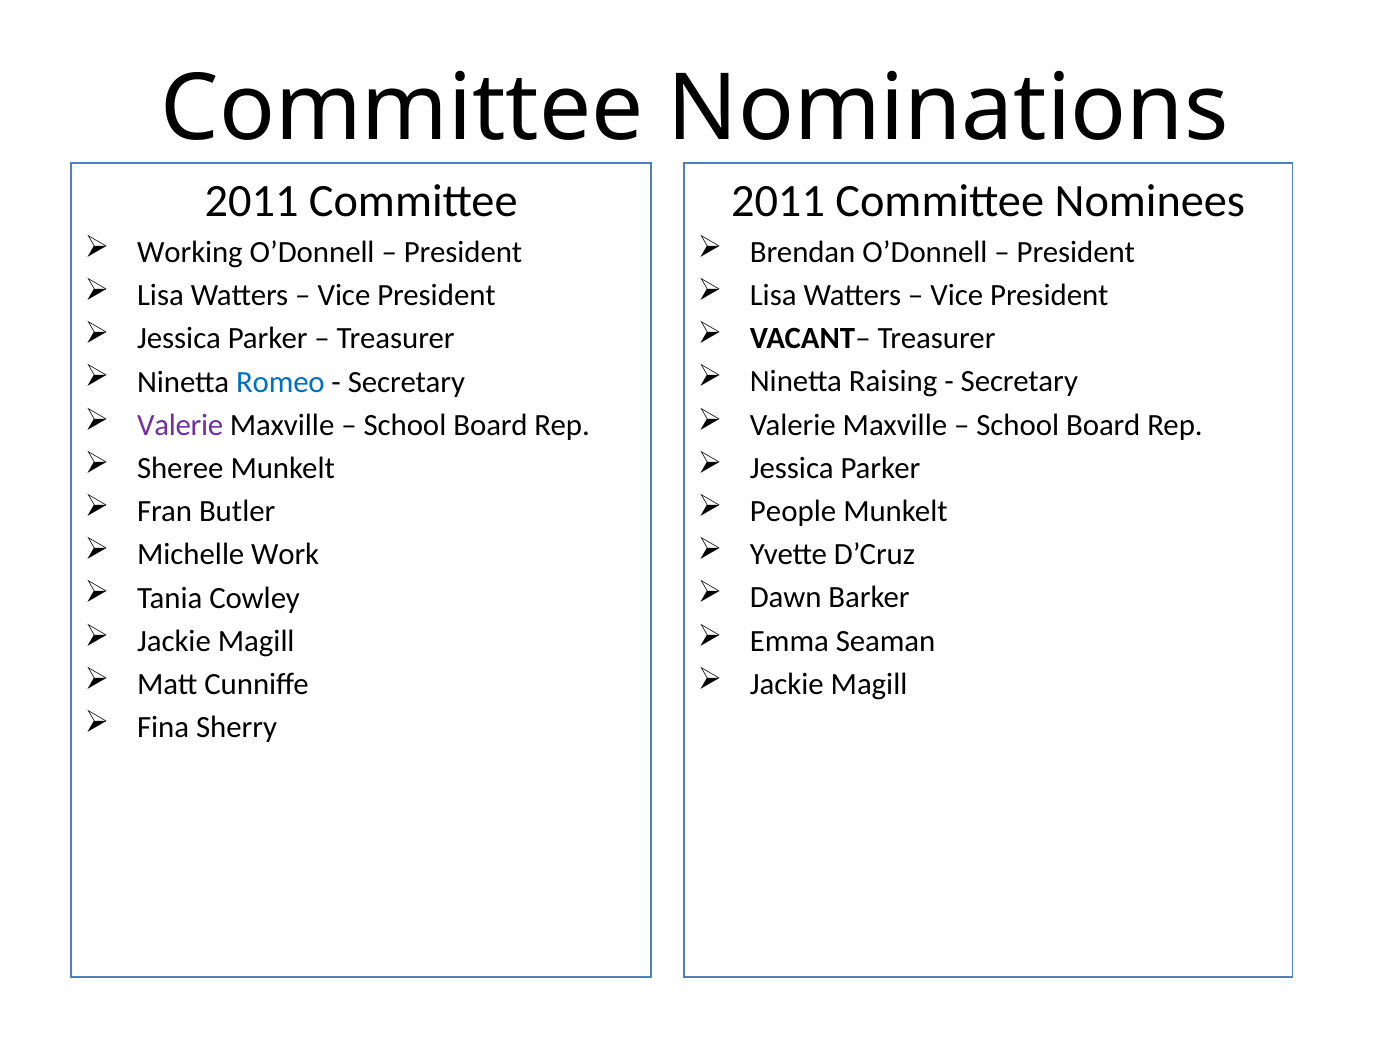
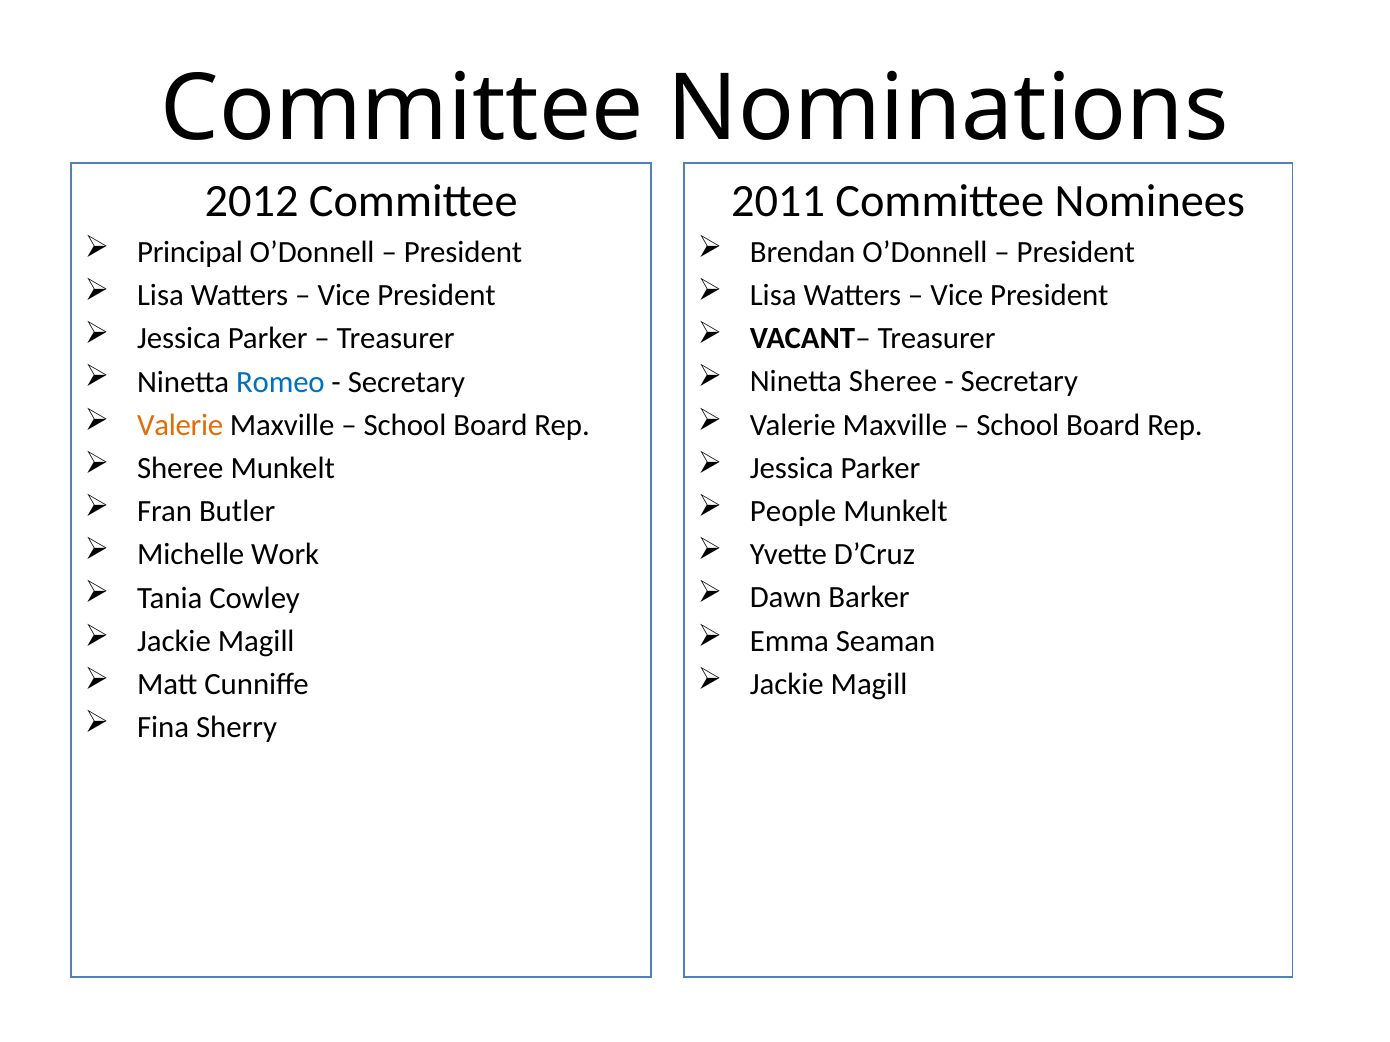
2011: 2011 -> 2012 (252, 201)
Working: Working -> Principal (190, 252)
Ninetta Raising: Raising -> Sheree (893, 382)
Valerie colour: purple -> orange (180, 425)
